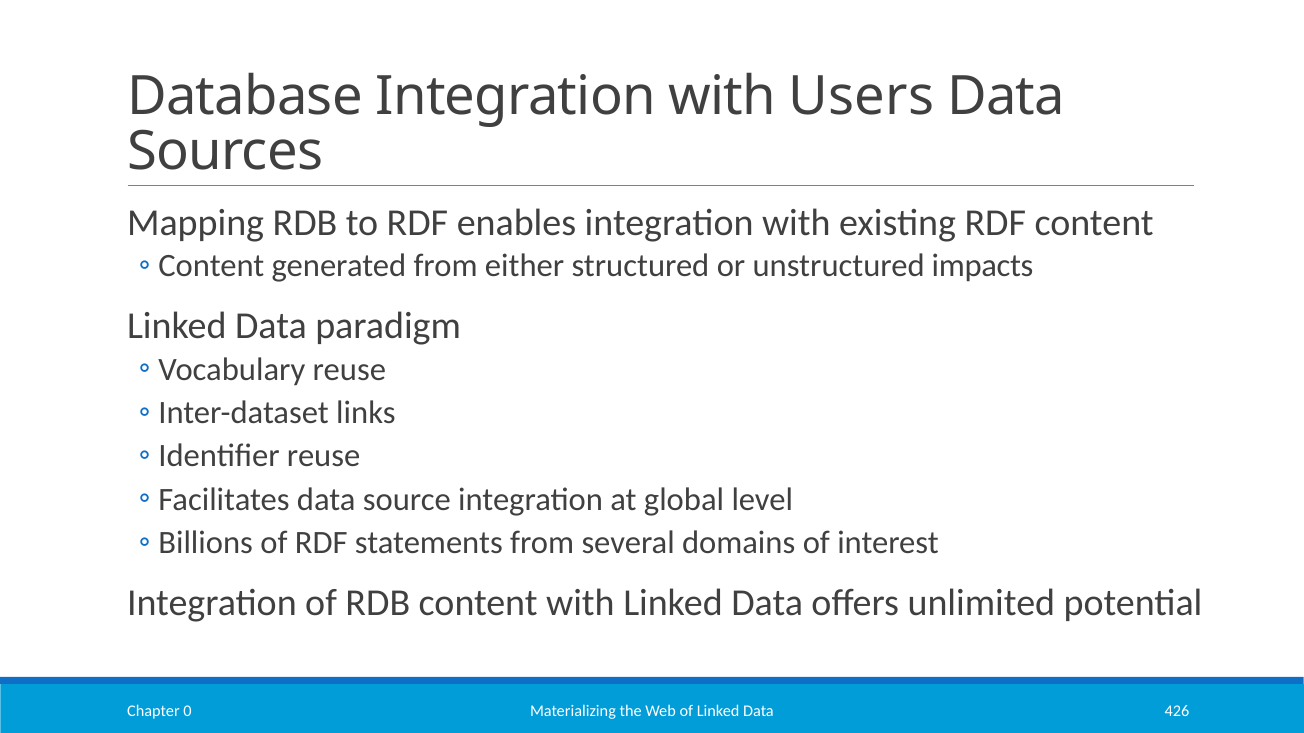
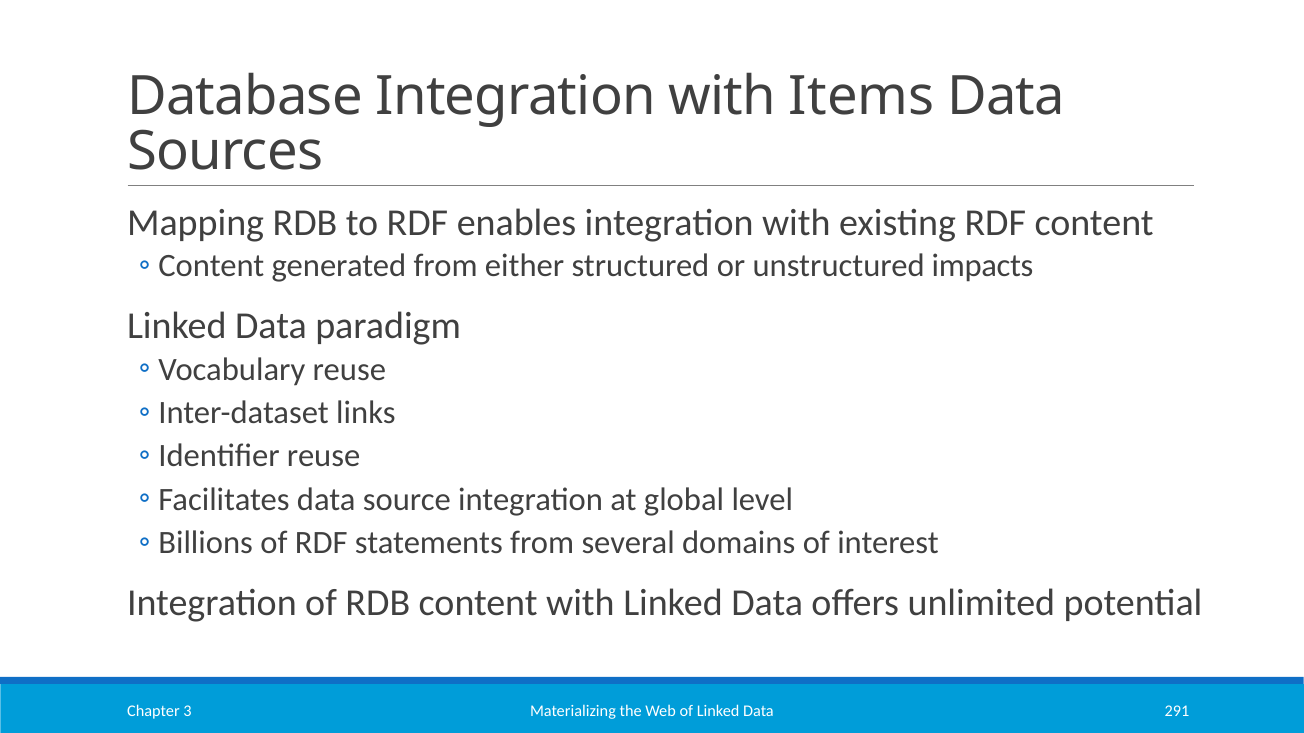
Users: Users -> Items (862, 97)
426: 426 -> 291 (1177, 711)
0: 0 -> 3 (187, 712)
